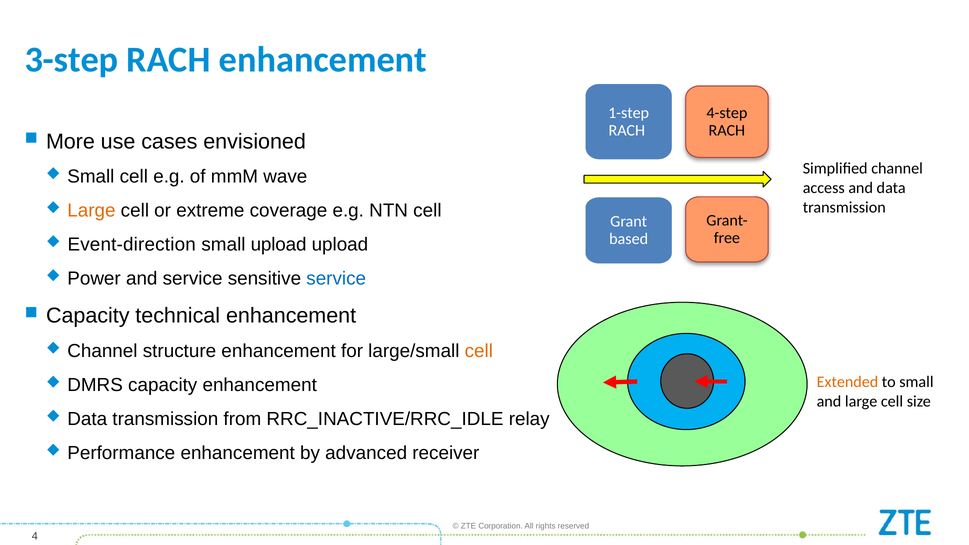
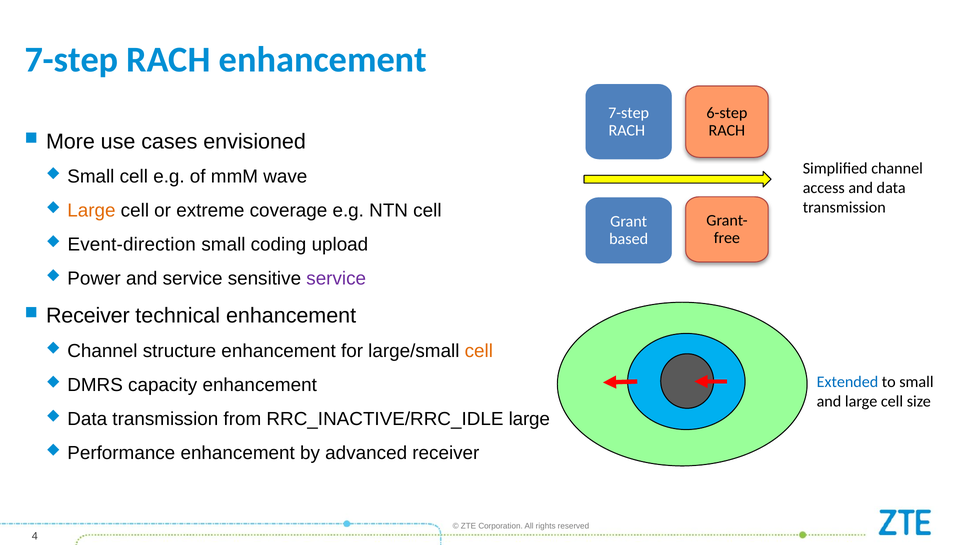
3-step: 3-step -> 7-step (71, 60)
1-step: 1-step -> 7-step (629, 113)
4-step: 4-step -> 6-step (727, 113)
small upload: upload -> coding (278, 245)
service colour: blue -> purple (336, 279)
Capacity: Capacity -> Receiver (88, 316)
Extended colour: orange -> blue (848, 382)
RRC_INACTIVE/RRC_IDLE relay: relay -> large (529, 419)
